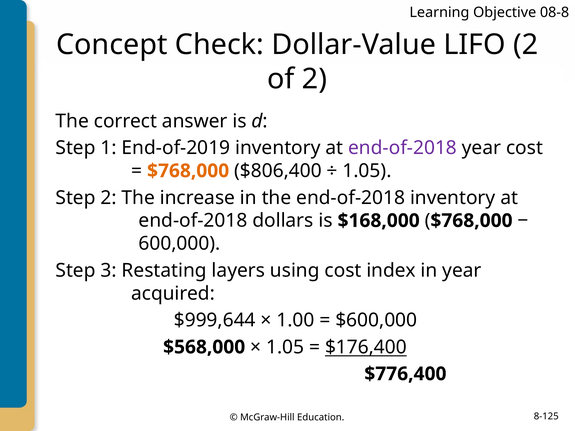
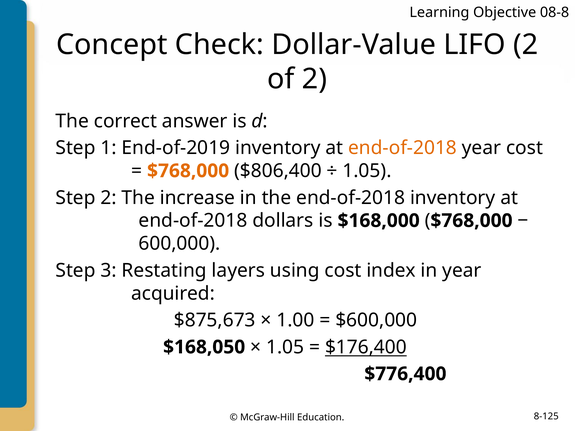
end-of-2018 colour: purple -> orange (403, 148)
$999,644: $999,644 -> $875,673 (215, 320)
$568,000: $568,000 -> $168,050 (204, 347)
